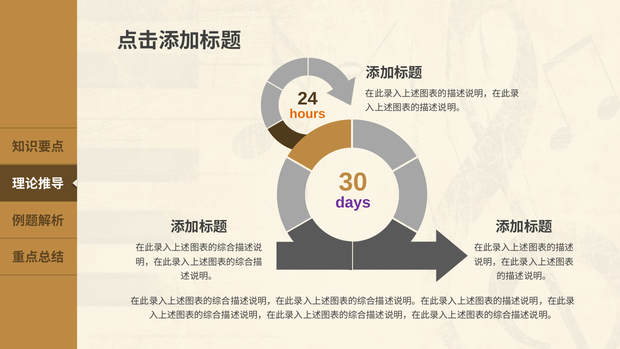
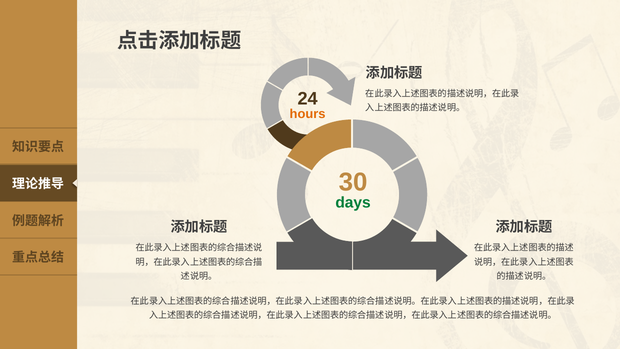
days colour: purple -> green (353, 202)
